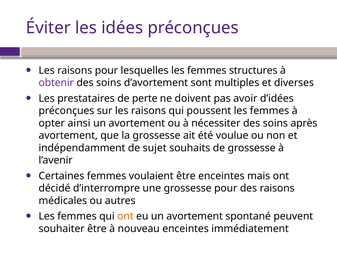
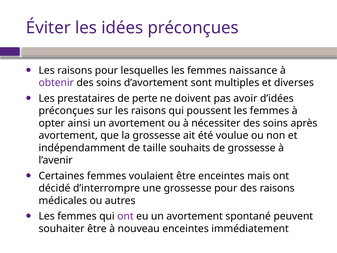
structures: structures -> naissance (253, 70)
sujet: sujet -> taille (155, 148)
ont colour: orange -> purple (125, 216)
